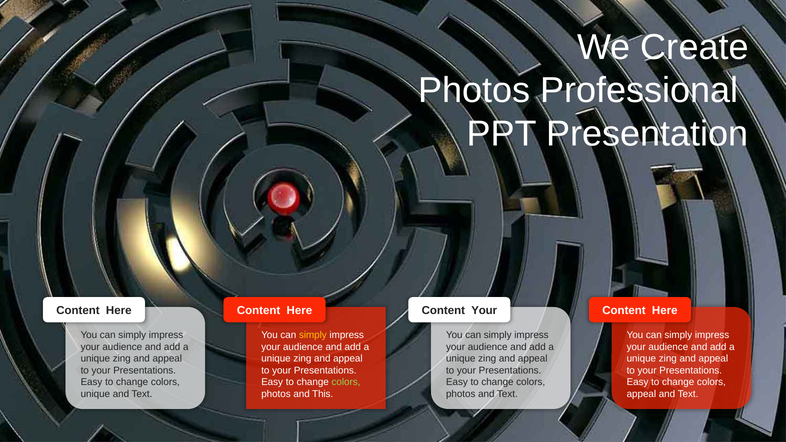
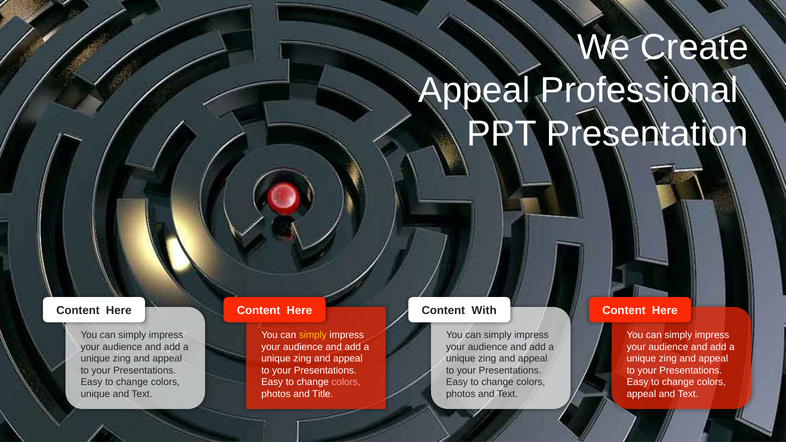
Photos: Photos -> Appeal (474, 91)
Content Your: Your -> With (484, 310)
colors colour: light green -> pink (346, 382)
This: This -> Title (323, 394)
